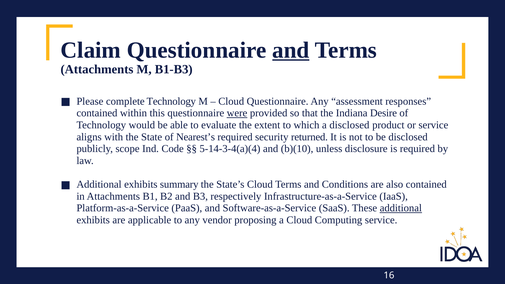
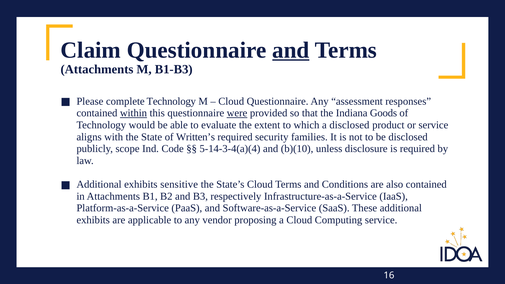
within underline: none -> present (134, 113)
Desire: Desire -> Goods (384, 113)
Nearest’s: Nearest’s -> Written’s (196, 137)
returned: returned -> families (309, 137)
summary: summary -> sensitive (179, 184)
additional underline: present -> none (401, 208)
